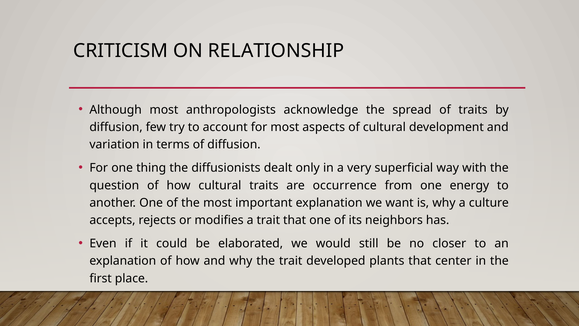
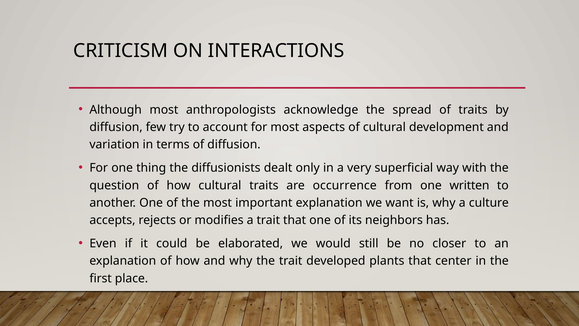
RELATIONSHIP: RELATIONSHIP -> INTERACTIONS (276, 51)
energy: energy -> written (469, 185)
